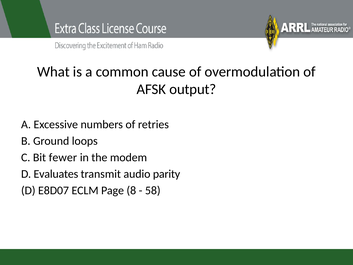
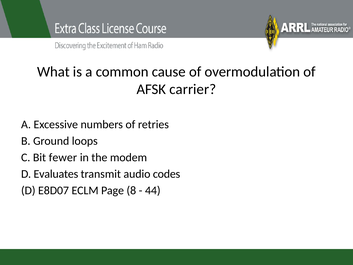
output: output -> carrier (193, 89)
parity: parity -> codes (167, 174)
58: 58 -> 44 (153, 190)
